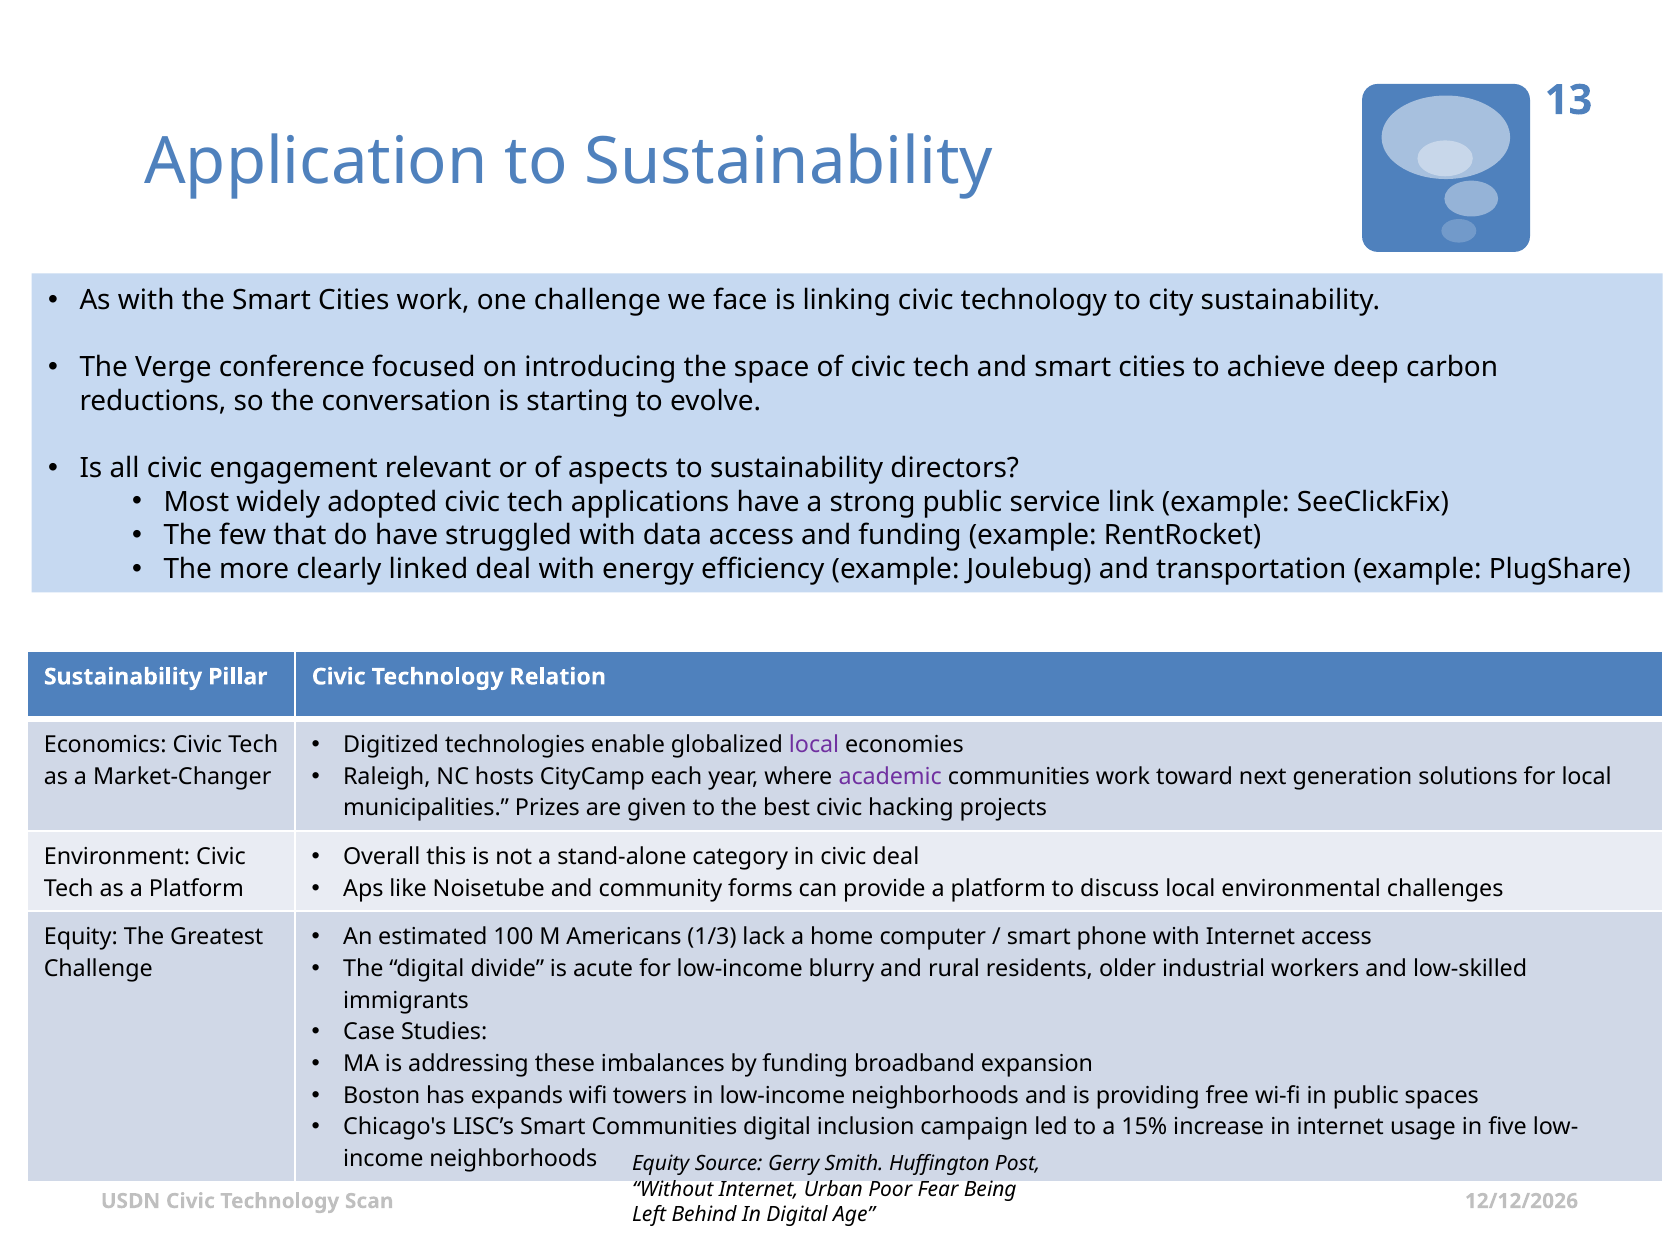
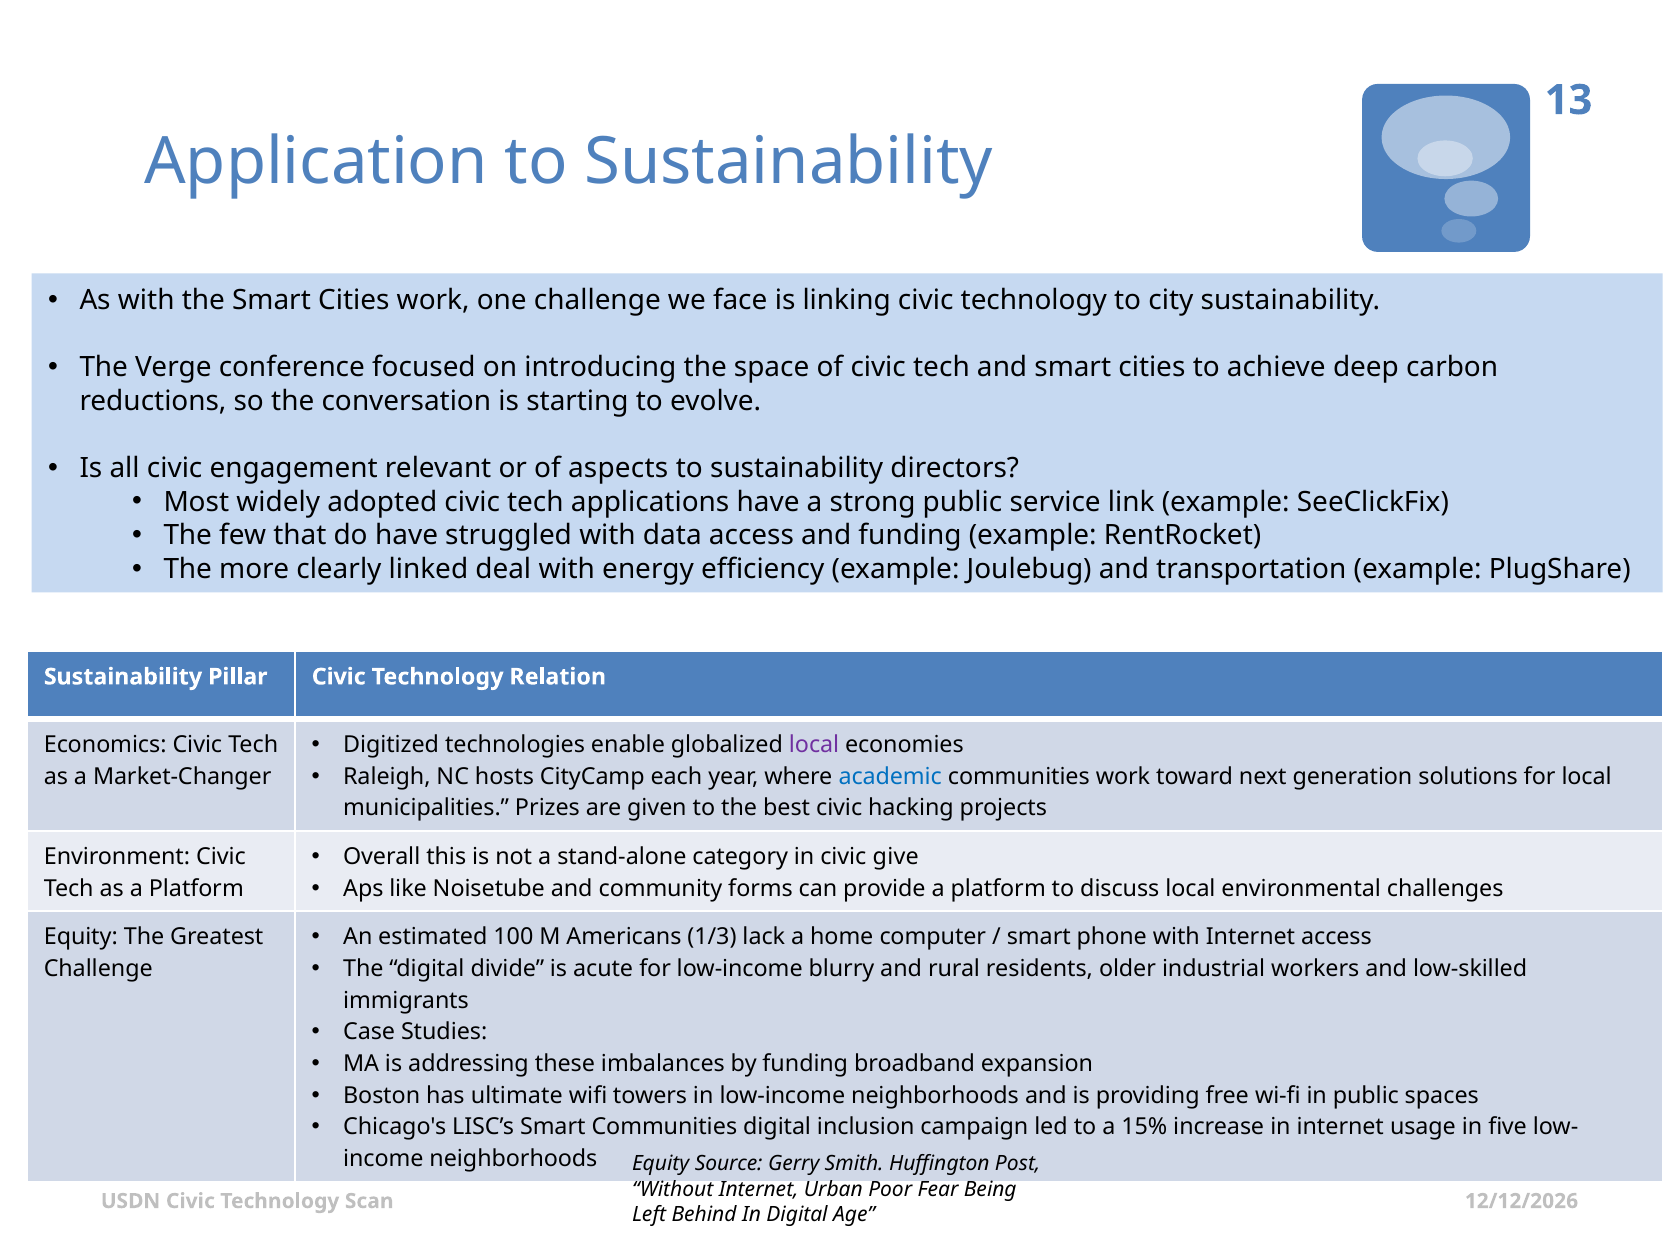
academic colour: purple -> blue (890, 776)
civic deal: deal -> give (896, 856)
expands: expands -> ultimate (517, 1095)
